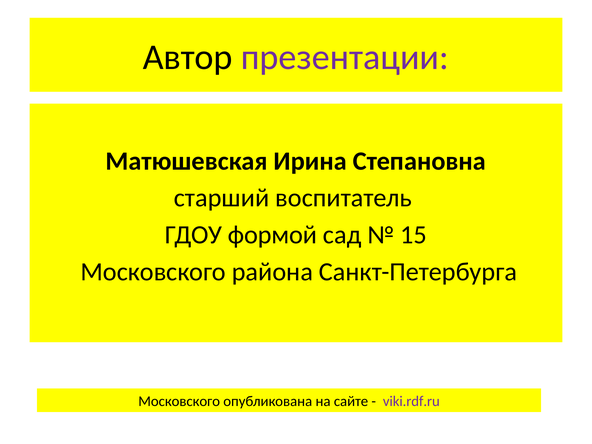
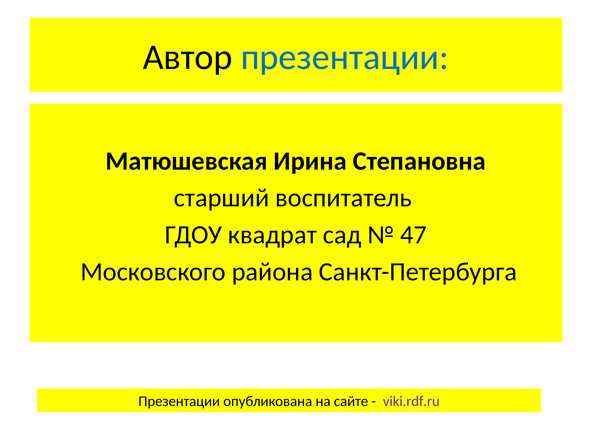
презентации colour: purple -> blue (345, 57)
формой: формой -> квадрат (272, 235)
15: 15 -> 47 (414, 235)
Московского: Московского -> Презентации (179, 401)
